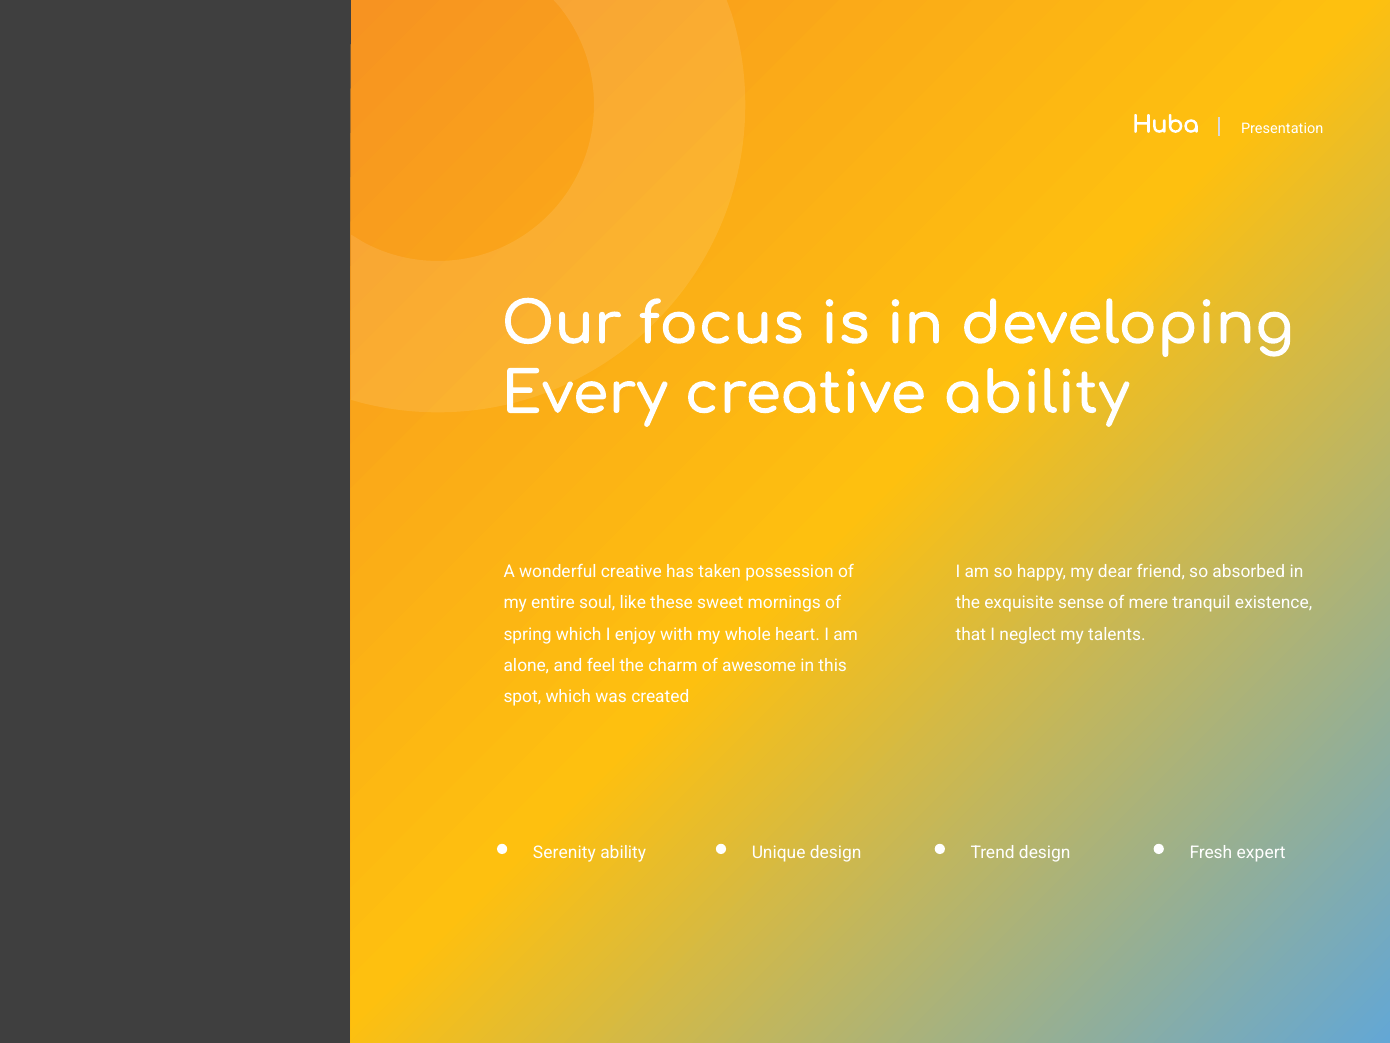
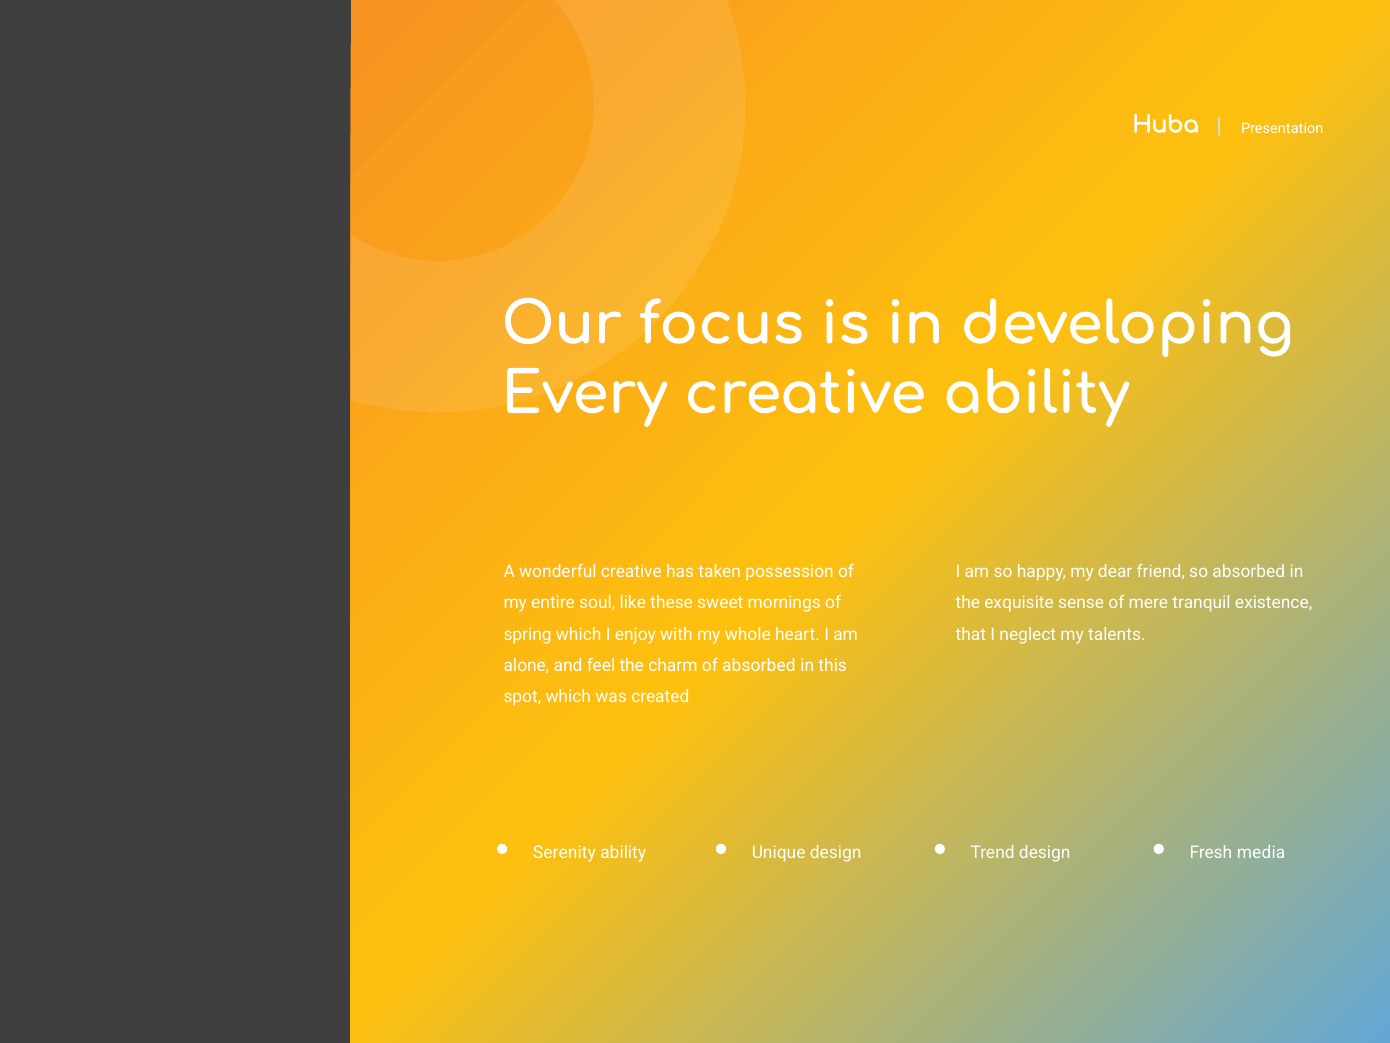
of awesome: awesome -> absorbed (759, 666)
expert: expert -> media (1261, 852)
